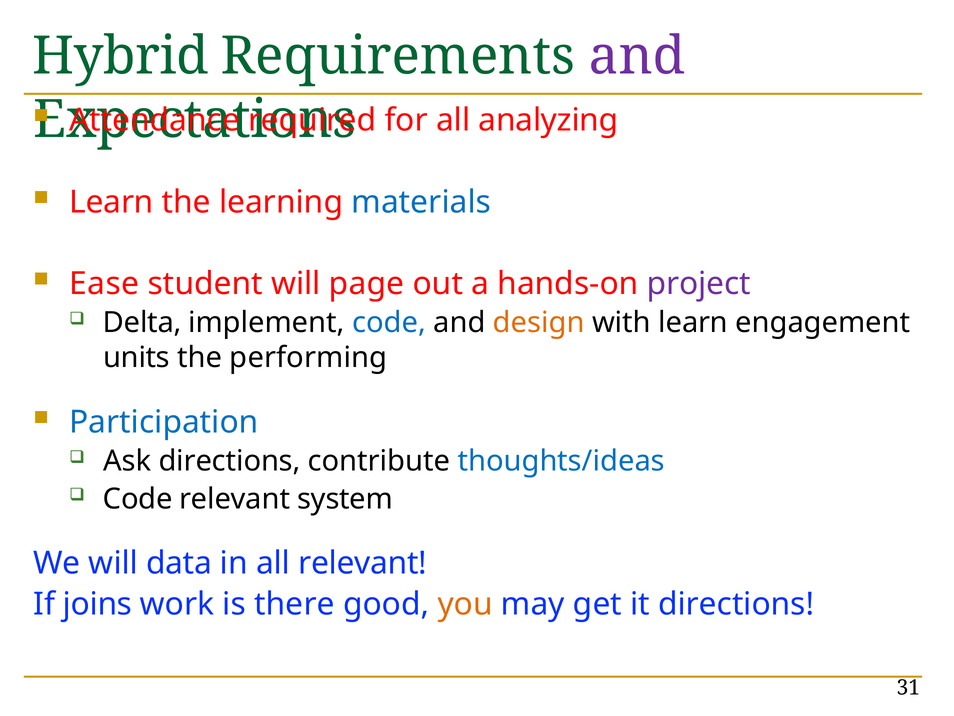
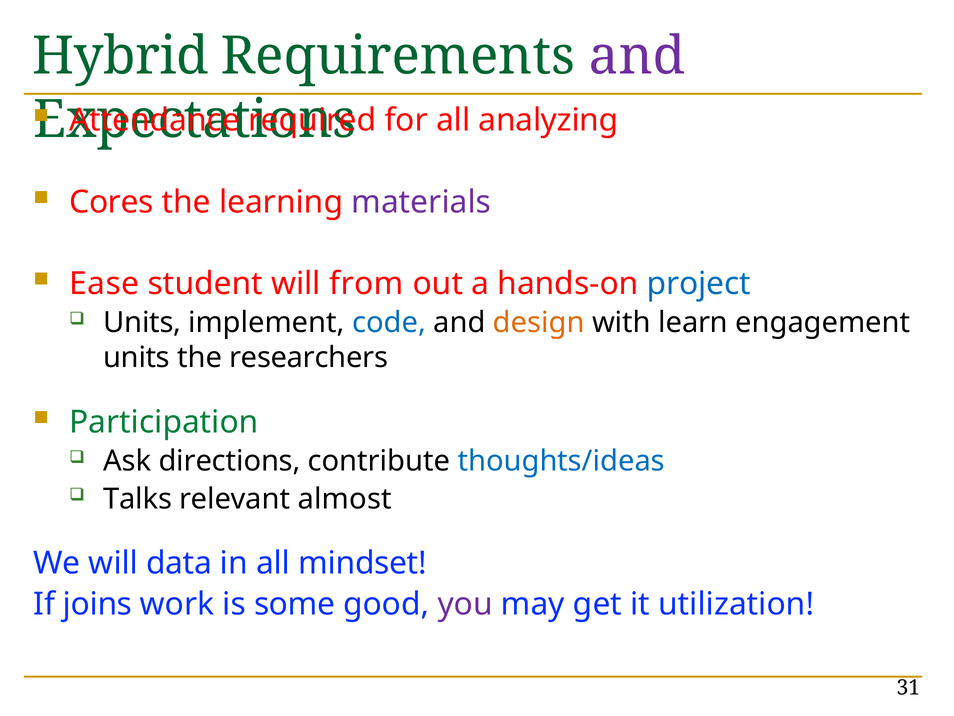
Learn: Learn -> Cores (111, 202)
materials colour: blue -> purple (421, 202)
page: page -> from (366, 284)
project colour: purple -> blue (699, 284)
Delta: Delta -> Units (142, 323)
performing: performing -> researchers (309, 358)
Participation colour: blue -> green (164, 422)
Code: Code -> Talks (138, 499)
system: system -> almost (345, 499)
all relevant: relevant -> mindset (363, 563)
there: there -> some (295, 604)
you colour: orange -> purple (465, 604)
it directions: directions -> utilization (736, 604)
